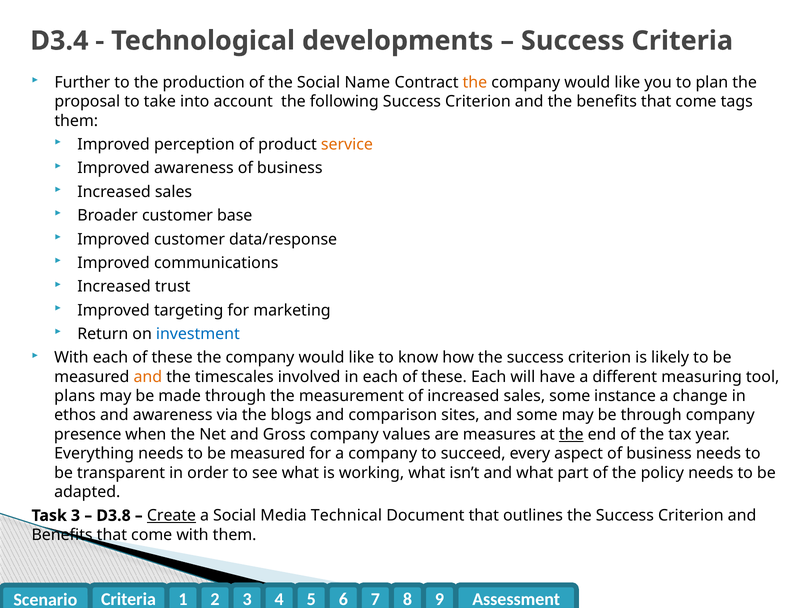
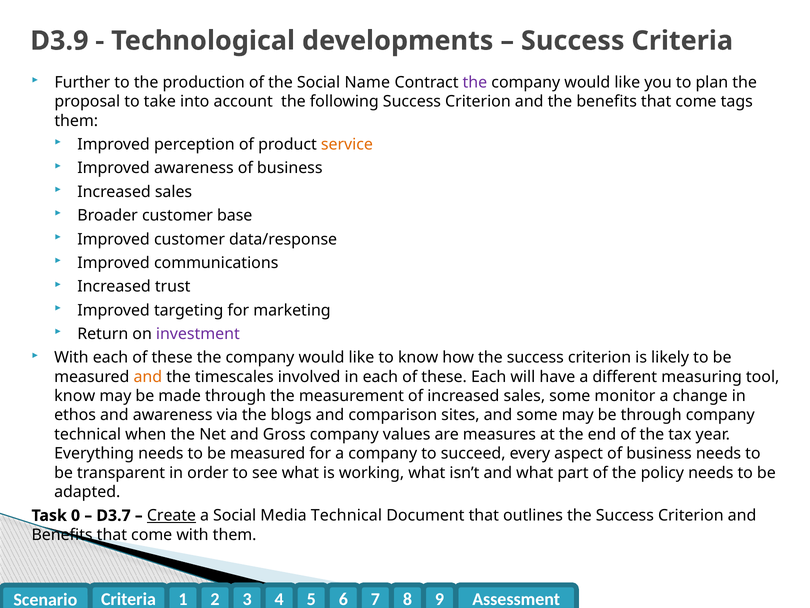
D3.4: D3.4 -> D3.9 (59, 41)
the colour: orange -> purple (475, 82)
investment colour: blue -> purple (198, 334)
plans: plans -> know (75, 396)
instance: instance -> monitor (625, 396)
presence: presence -> technical (88, 434)
the underline: present -> none (571, 434)
Task 3: 3 -> 0 (76, 515)
D3.8: D3.8 -> D3.7 (114, 515)
